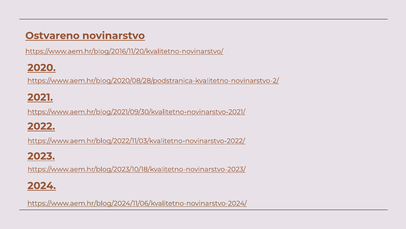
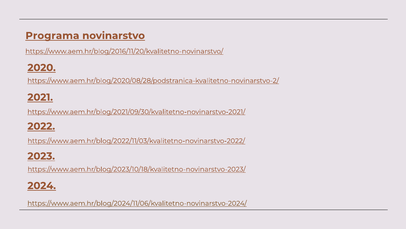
Ostvareno: Ostvareno -> Programa (52, 36)
